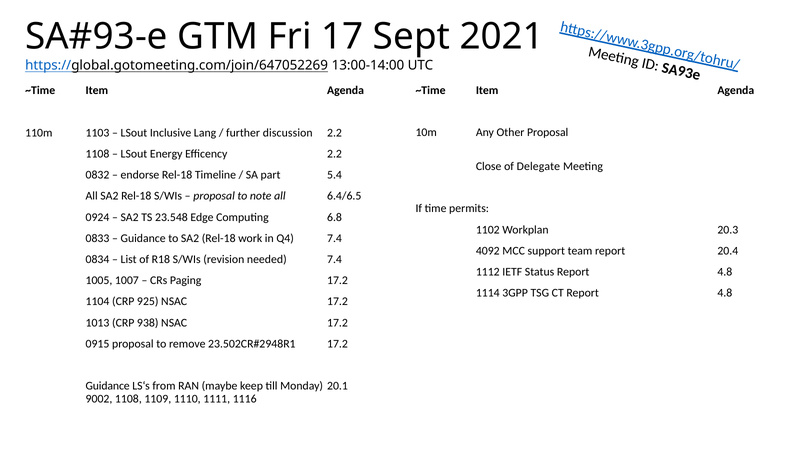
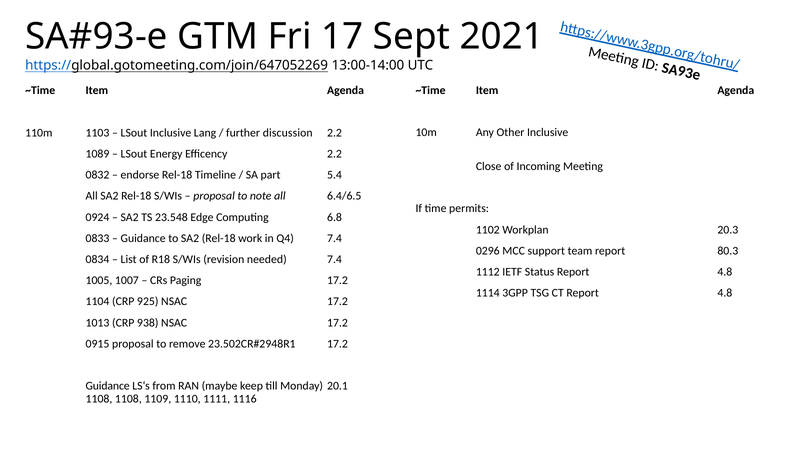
Other Proposal: Proposal -> Inclusive (548, 133)
1108: 1108 -> 1089 (97, 154)
Delegate: Delegate -> Incoming (538, 166)
4092: 4092 -> 0296 (488, 251)
20.4: 20.4 -> 80.3 (728, 251)
9002: 9002 -> 1108 (99, 399)
